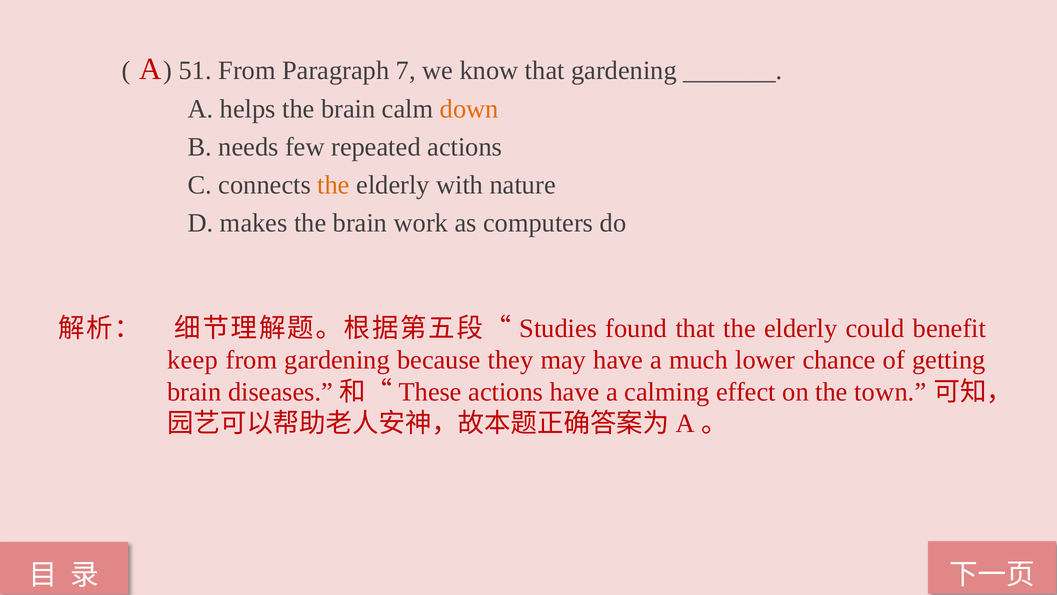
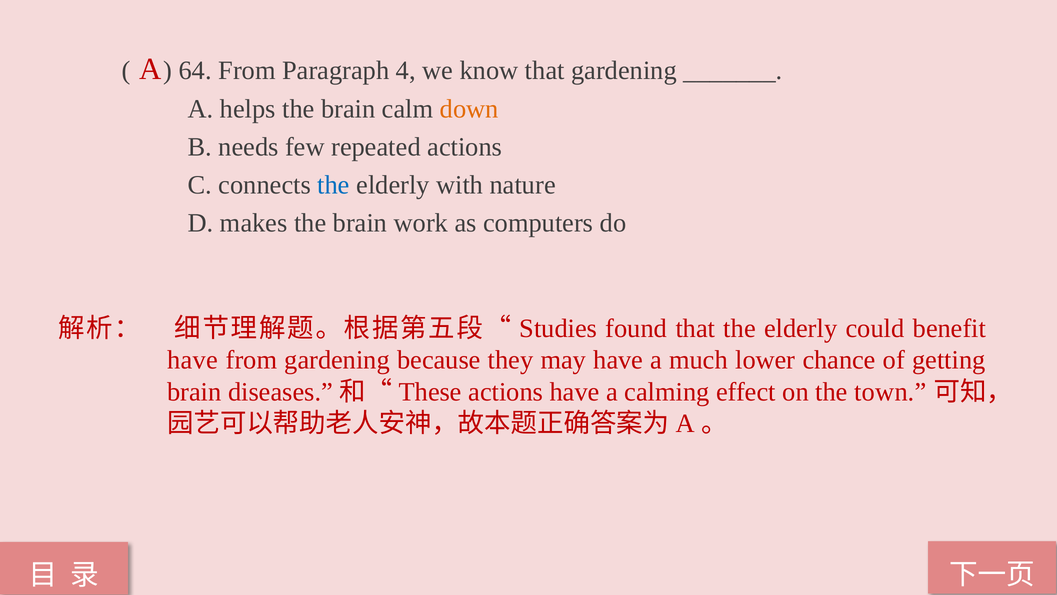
51: 51 -> 64 (195, 71)
7: 7 -> 4 (406, 71)
the colour: orange -> blue (334, 185)
keep: keep -> have (193, 360)
